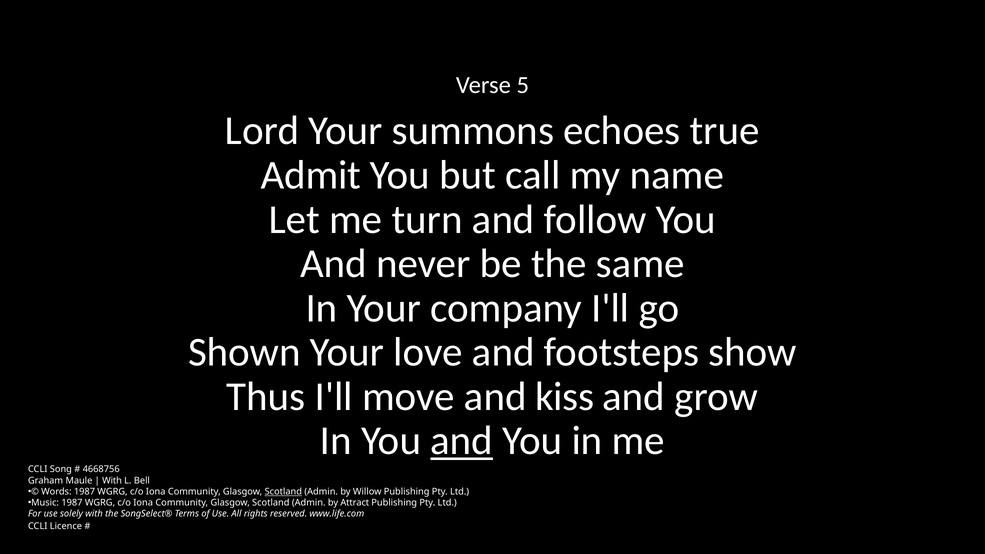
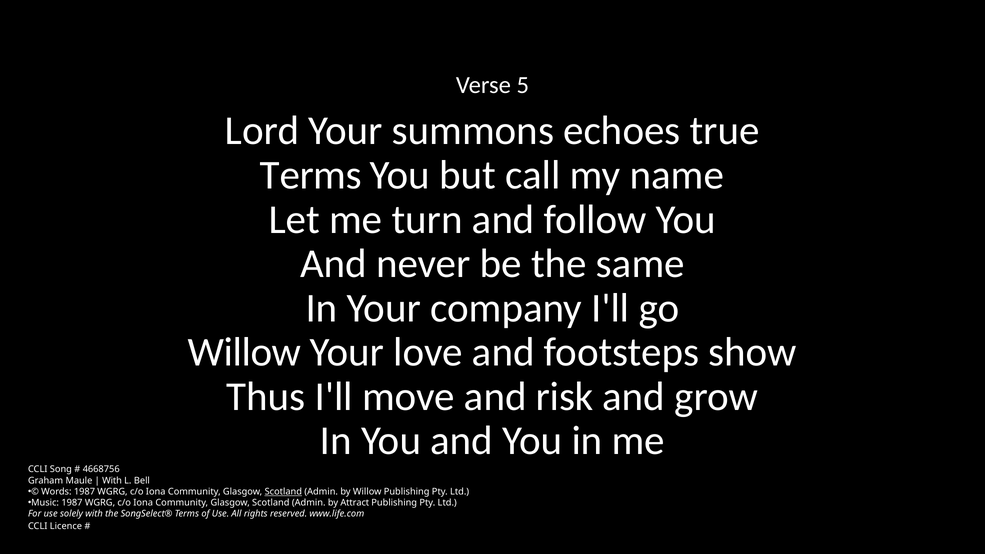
Admit: Admit -> Terms (311, 175)
Shown: Shown -> Willow (244, 352)
kiss: kiss -> risk (565, 397)
and underline: present -> none (462, 441)
